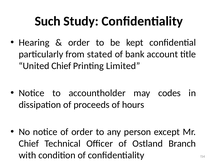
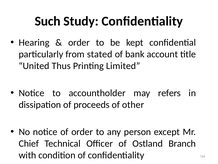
United Chief: Chief -> Thus (61, 66)
codes: codes -> refers (169, 93)
hours: hours -> other (133, 104)
